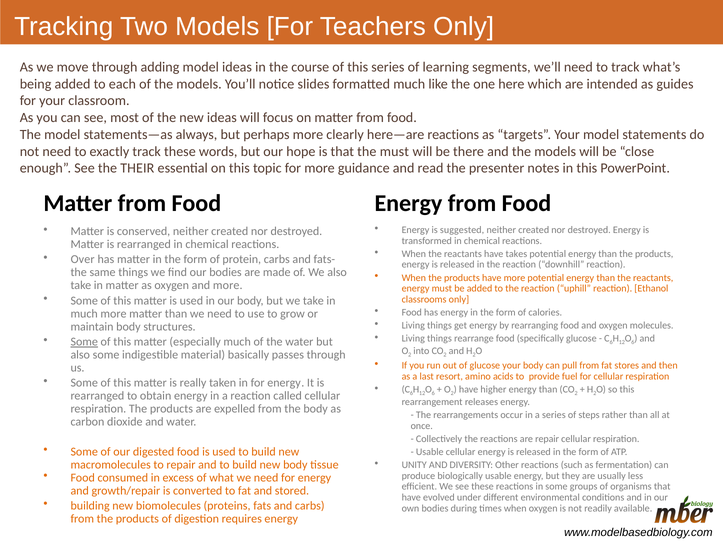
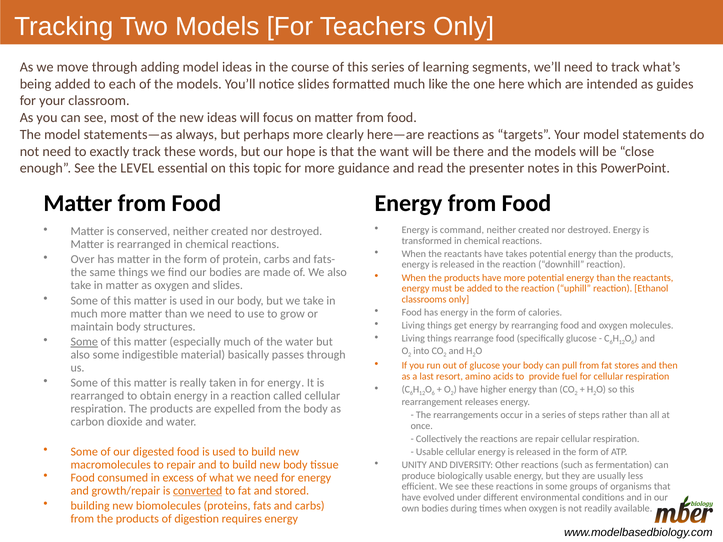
the must: must -> want (394, 152)
THEIR: THEIR -> LEVEL (137, 168)
suggested: suggested -> command (462, 230)
and more: more -> slides (228, 286)
converted underline: none -> present (198, 491)
